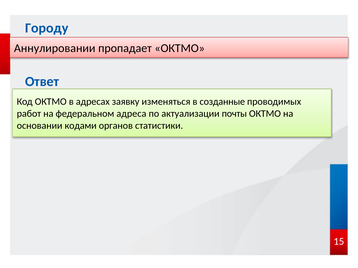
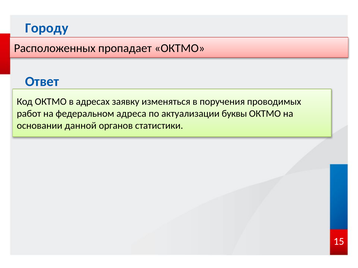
Аннулировании: Аннулировании -> Расположенных (55, 48)
созданные: созданные -> поручения (222, 102)
почты: почты -> буквы (234, 114)
кодами: кодами -> данной (81, 126)
